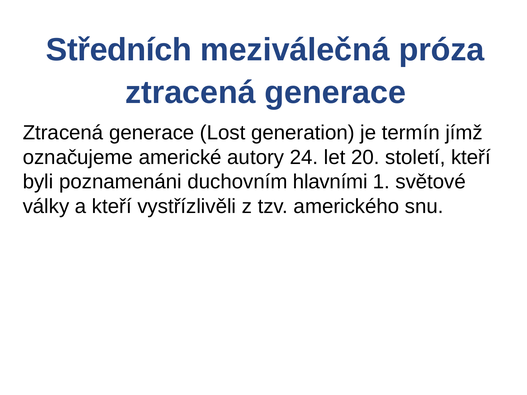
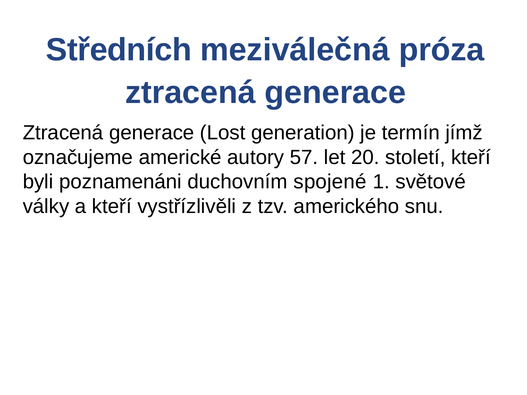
24: 24 -> 57 (304, 157)
hlavními: hlavními -> spojené (330, 182)
